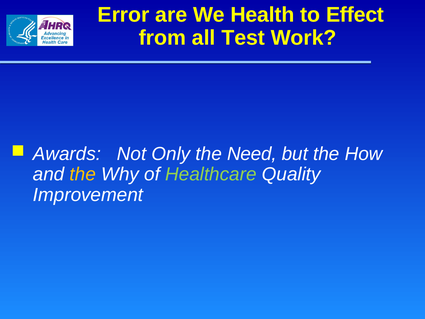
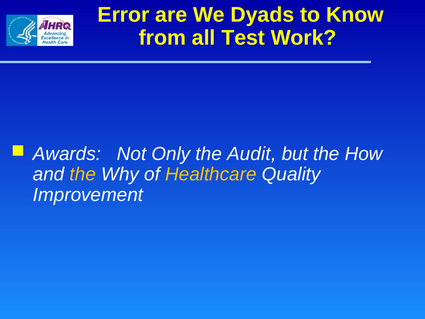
Health: Health -> Dyads (262, 15)
Effect: Effect -> Know (355, 15)
Need: Need -> Audit (252, 154)
Healthcare colour: light green -> yellow (211, 174)
